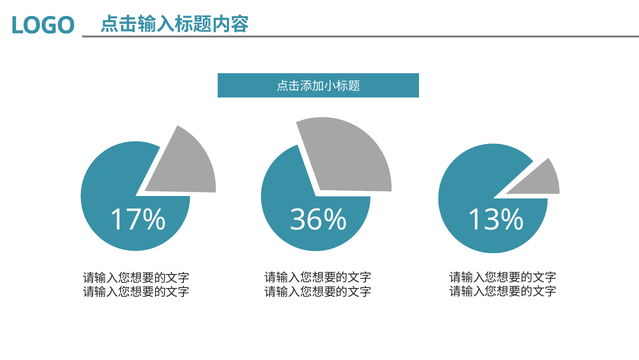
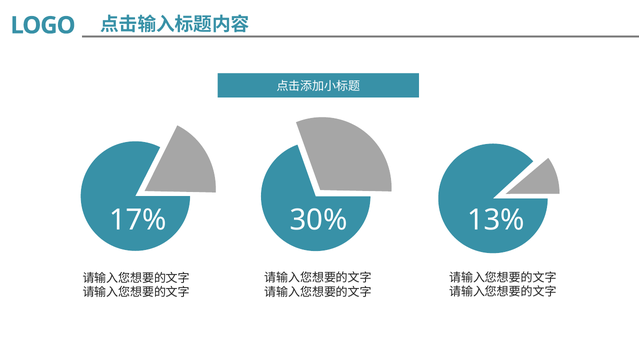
36%: 36% -> 30% (319, 220)
